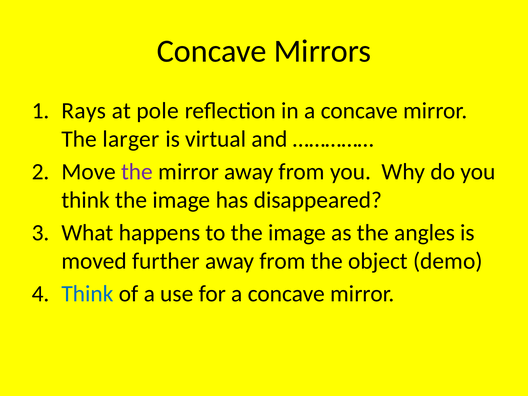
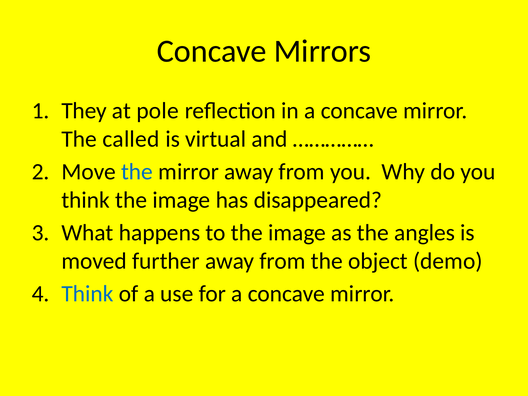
Rays: Rays -> They (84, 111)
larger: larger -> called (131, 139)
the colour: purple -> blue (137, 172)
